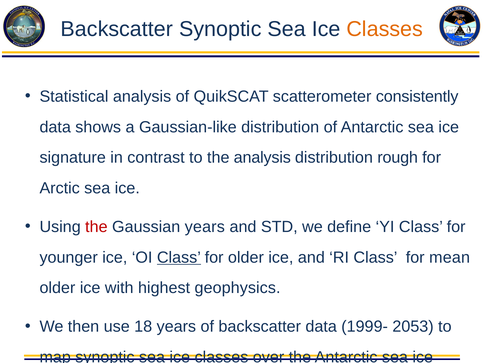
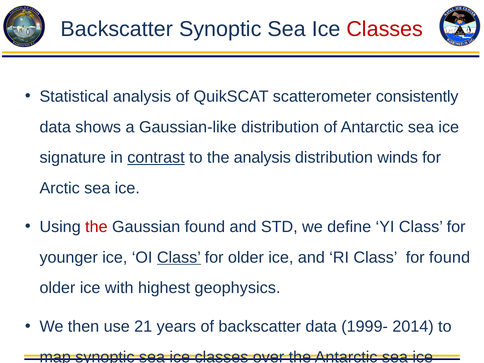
Classes colour: orange -> red (385, 29)
contrast underline: none -> present (156, 158)
rough: rough -> winds (398, 158)
Gaussian years: years -> found (205, 227)
for mean: mean -> found (450, 257)
18: 18 -> 21 (143, 327)
2053: 2053 -> 2014 (413, 327)
